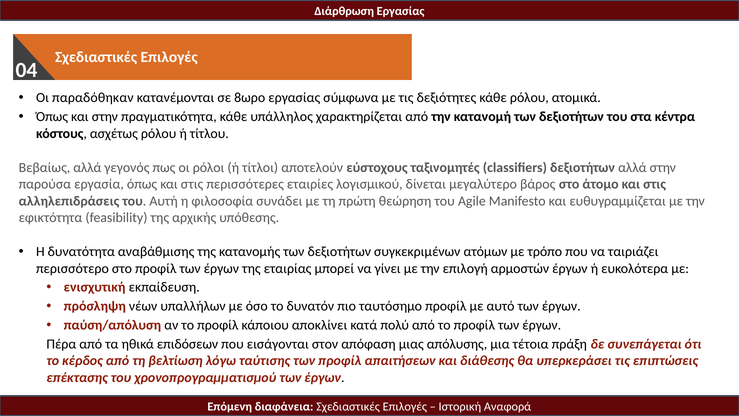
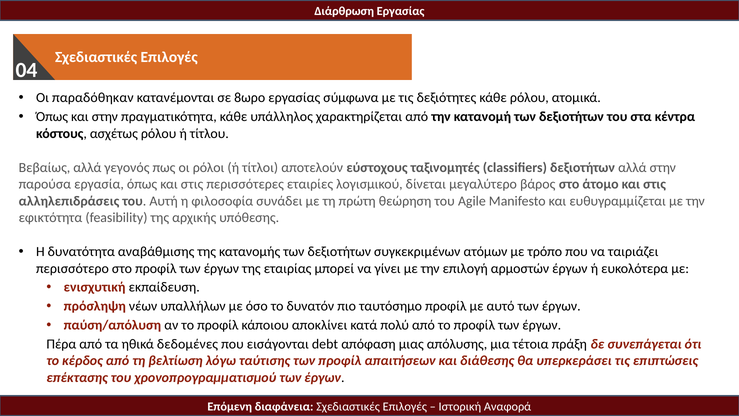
επιδόσεων: επιδόσεων -> δεδομένες (187, 344)
στον: στον -> debt (325, 344)
